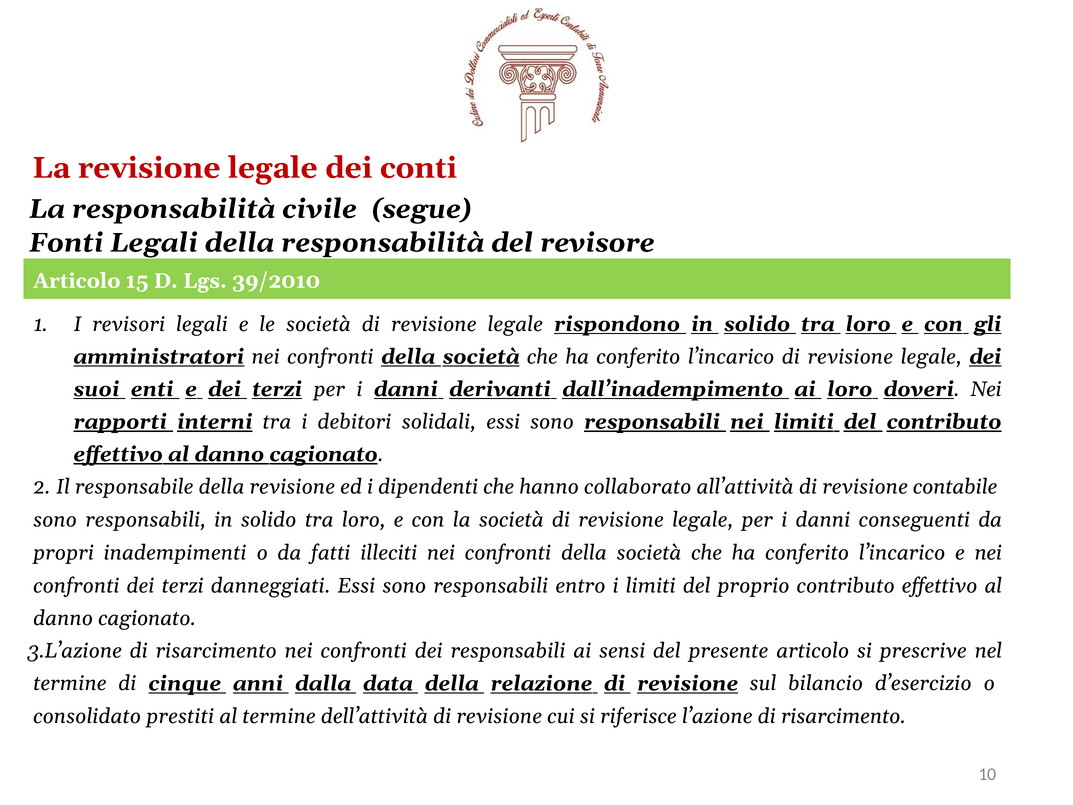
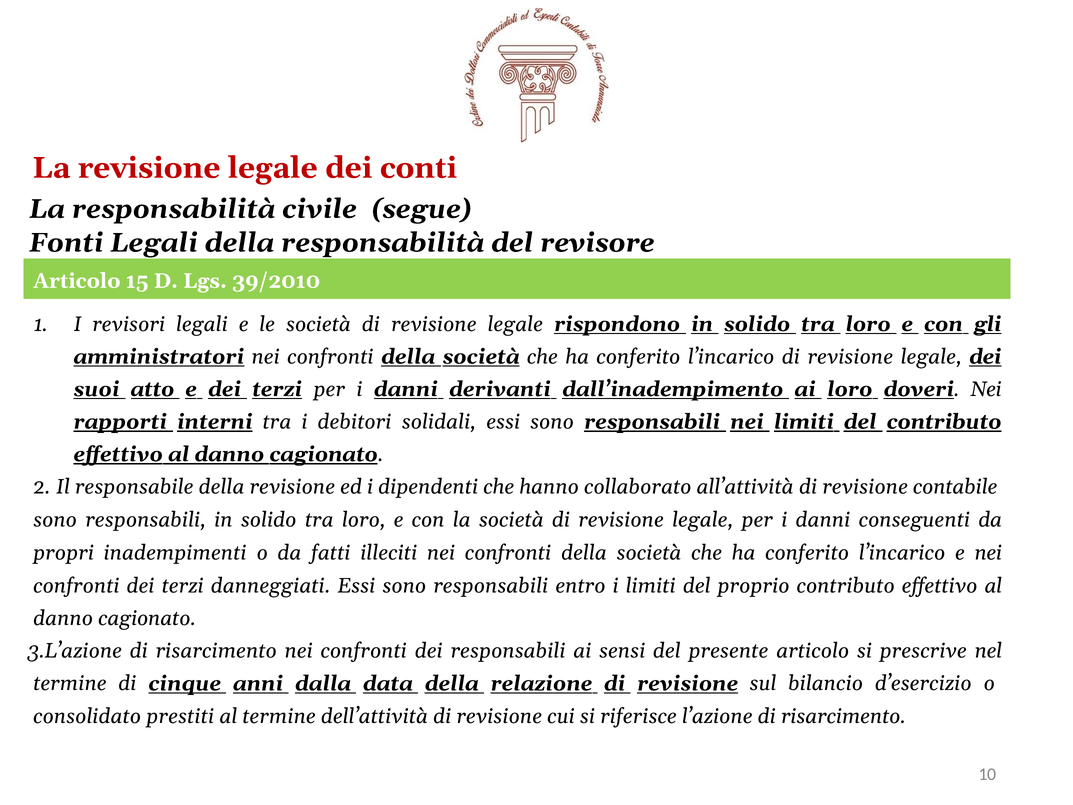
enti: enti -> atto (152, 389)
